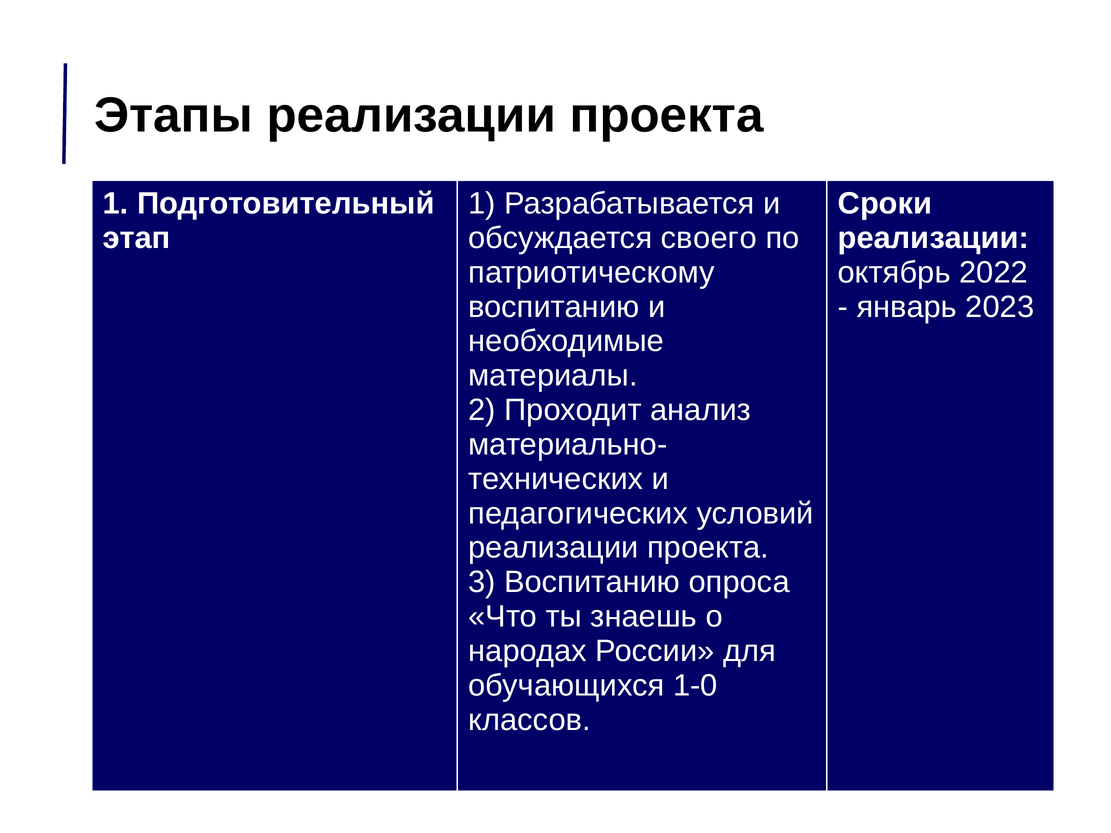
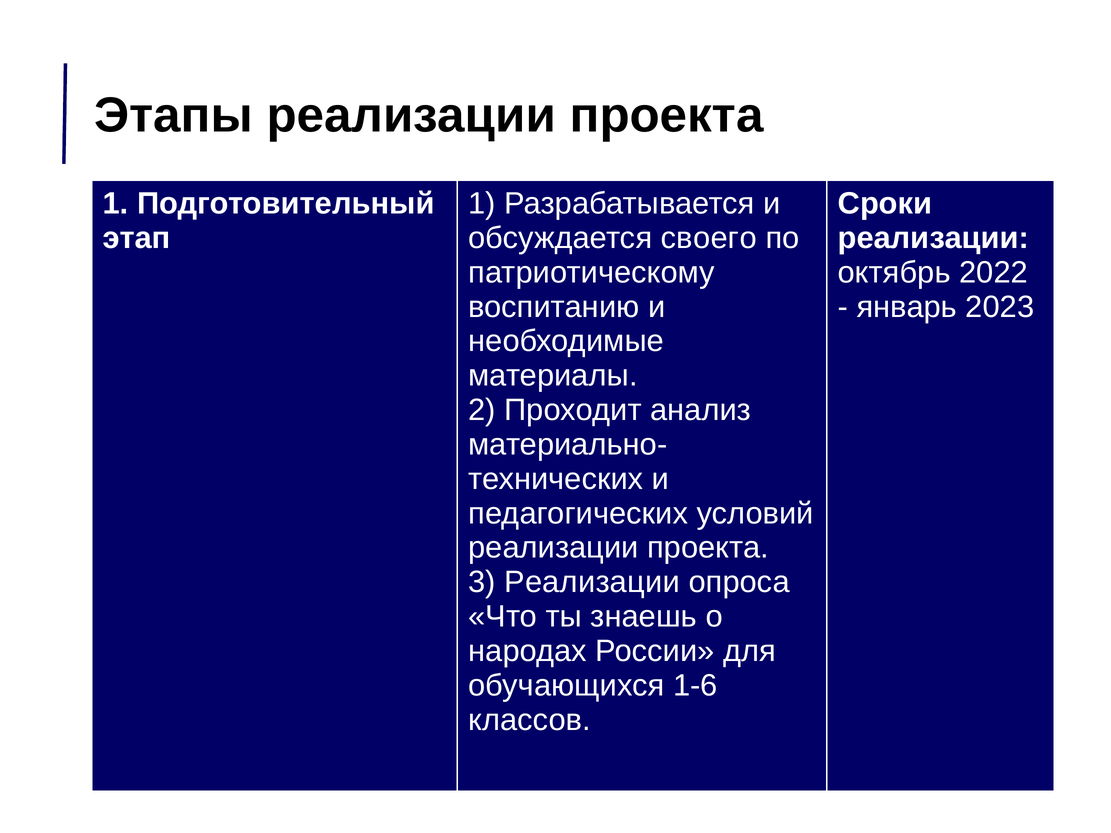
3 Воспитанию: Воспитанию -> Реализации (592, 582)
1-0: 1-0 -> 1-6 (695, 686)
